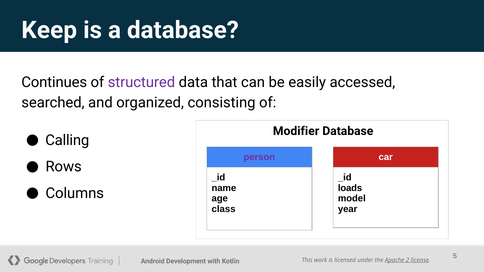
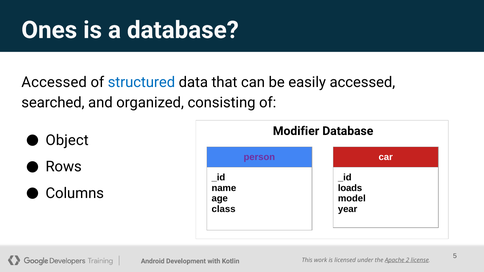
Keep: Keep -> Ones (49, 30)
Continues: Continues -> Accessed (54, 82)
structured colour: purple -> blue (141, 82)
Calling: Calling -> Object (67, 140)
